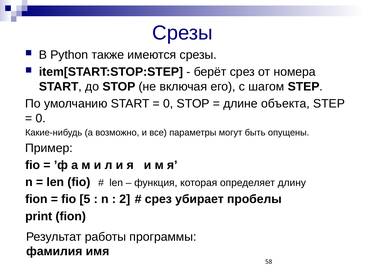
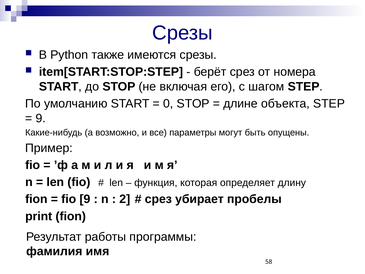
0: 0 -> 9 (41, 118)
fio 5: 5 -> 9 (85, 199)
